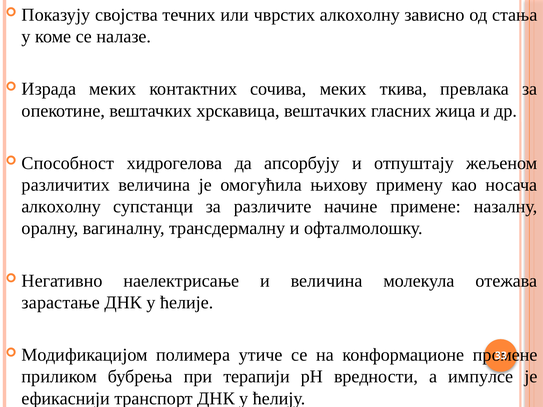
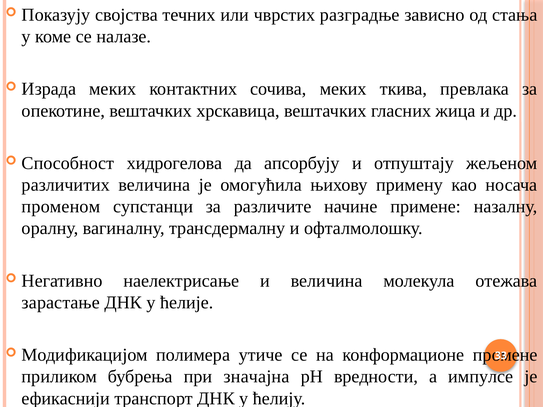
чврстих алкохолну: алкохолну -> разградње (360, 15)
алкохолну: алкохолну -> променом (61, 207)
терапији: терапији -> значајна (256, 377)
